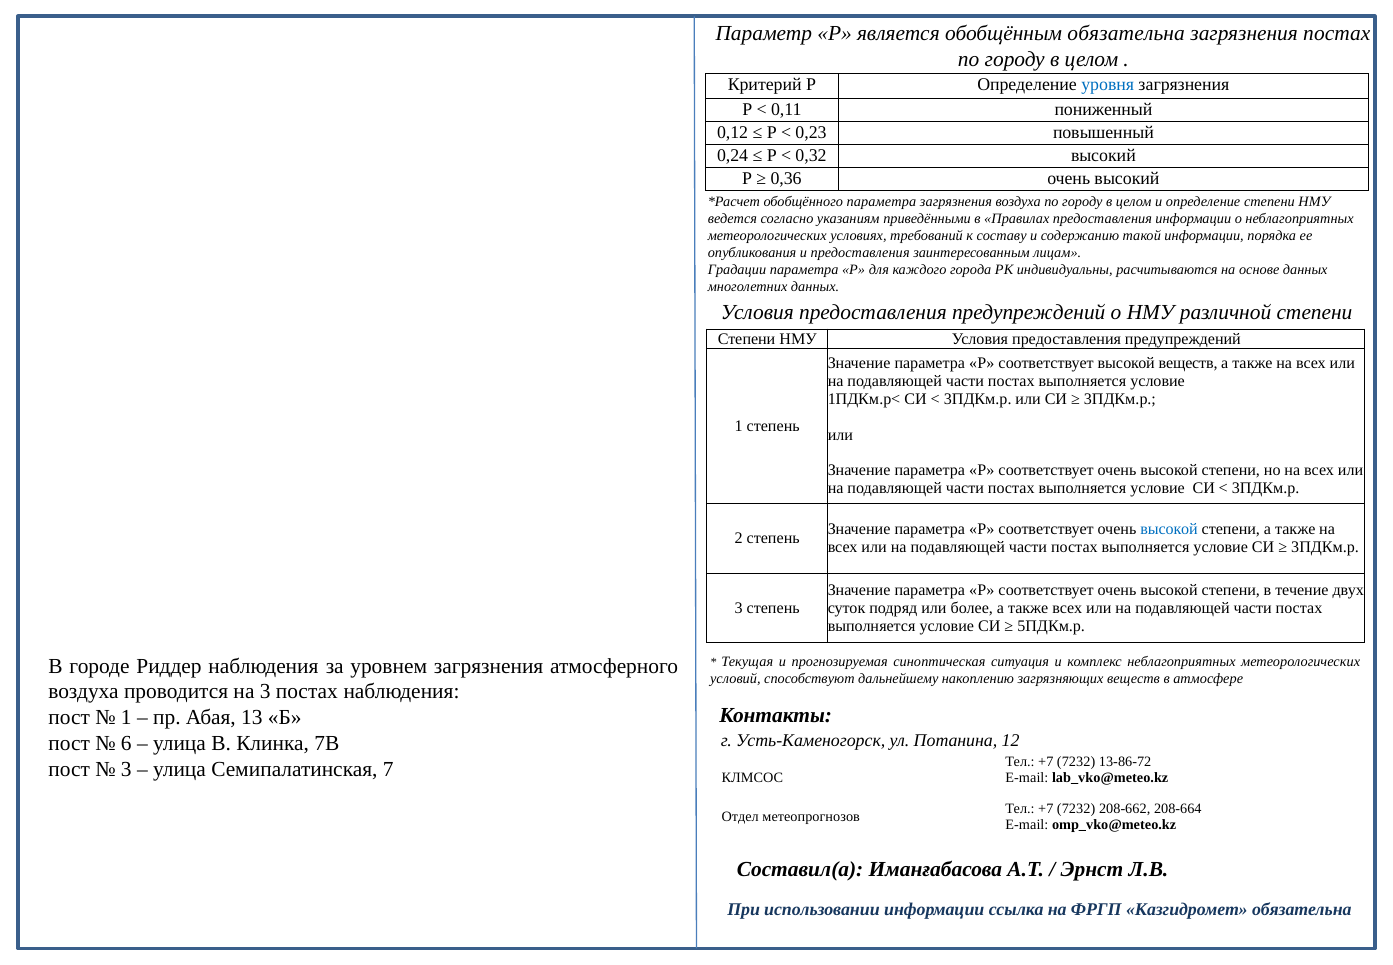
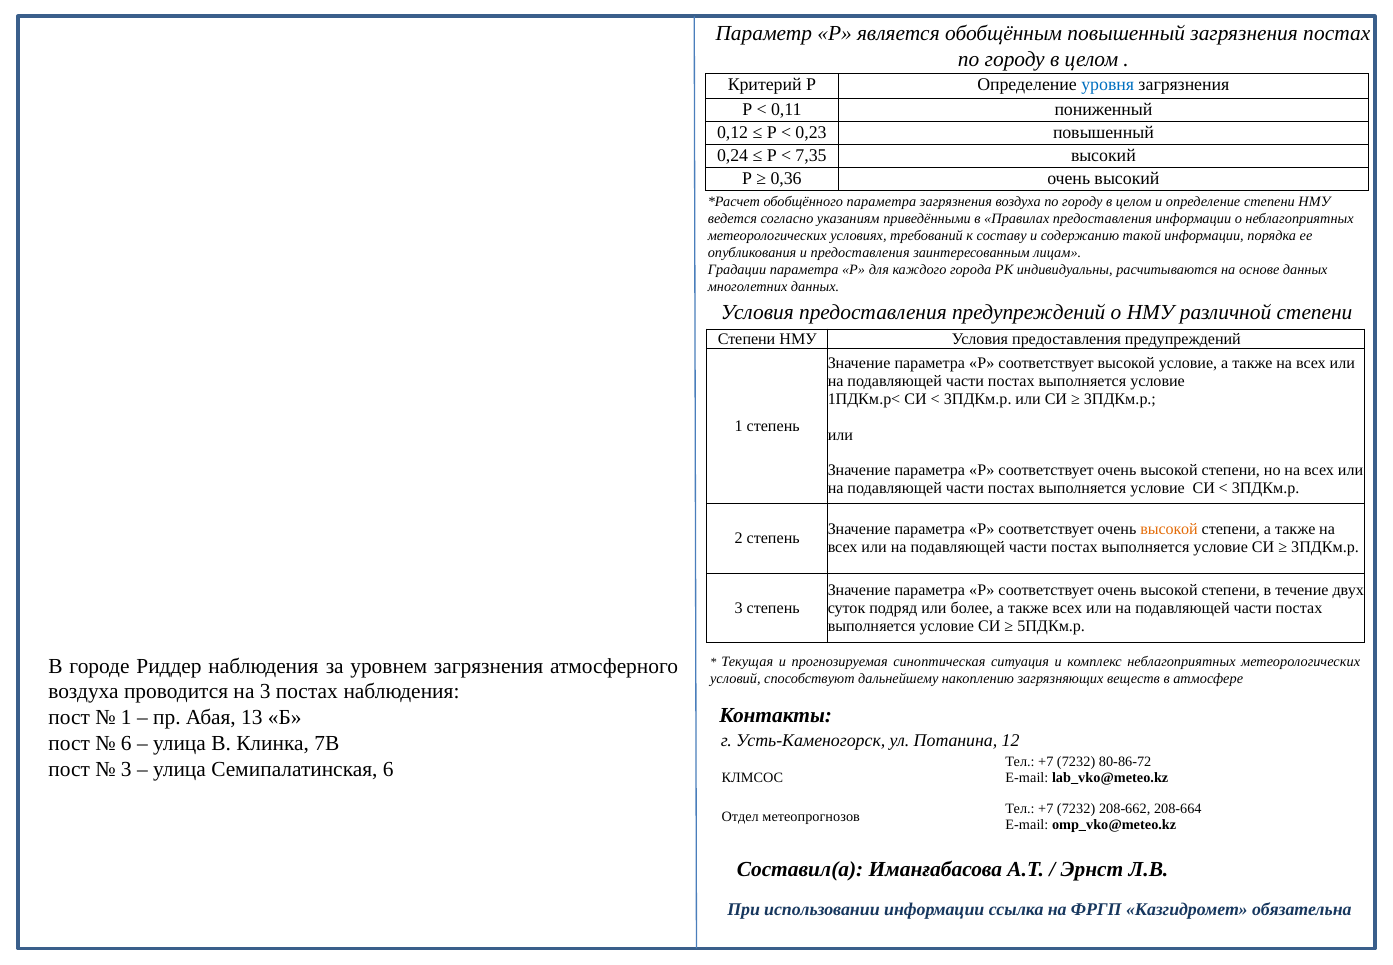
обобщённым обязательна: обязательна -> повышенный (1126, 34)
0,32: 0,32 -> 7,35 (811, 156)
высокой веществ: веществ -> условие (1188, 363)
высокой colour: blue -> orange (1169, 529)
13-86-72: 13-86-72 -> 80-86-72 (1125, 762)
Семипалатинская 7: 7 -> 6 (388, 769)
